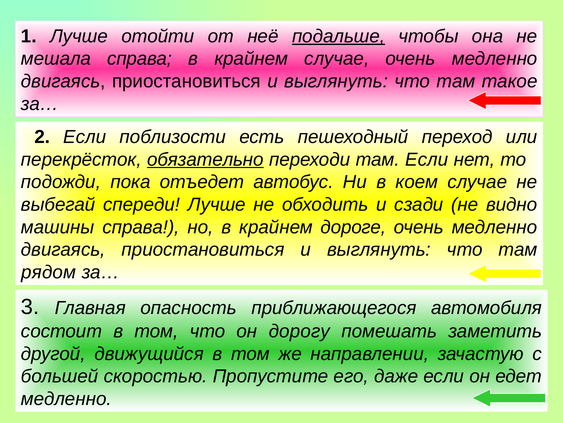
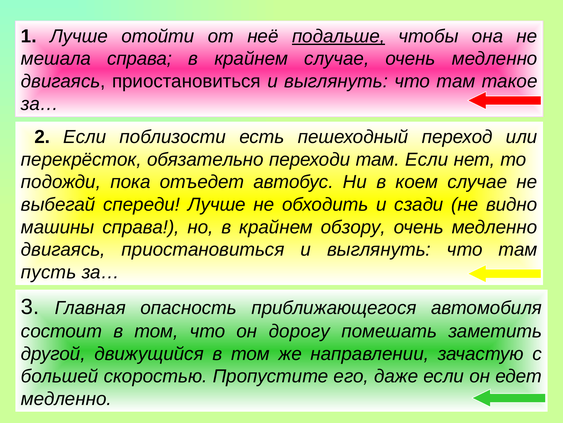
обязательно underline: present -> none (205, 159)
дороге: дороге -> обзору (353, 227)
рядом: рядом -> пусть (49, 272)
